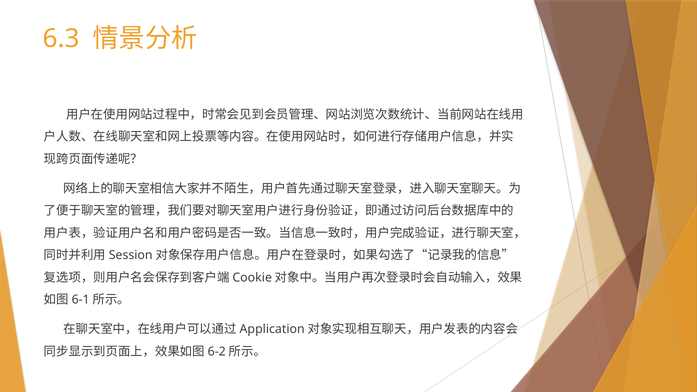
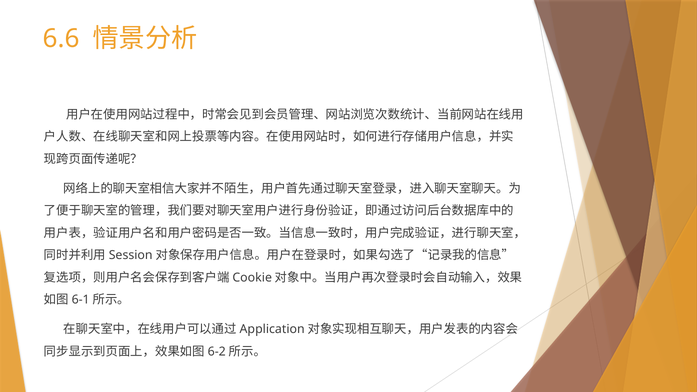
6.3: 6.3 -> 6.6 (61, 38)
